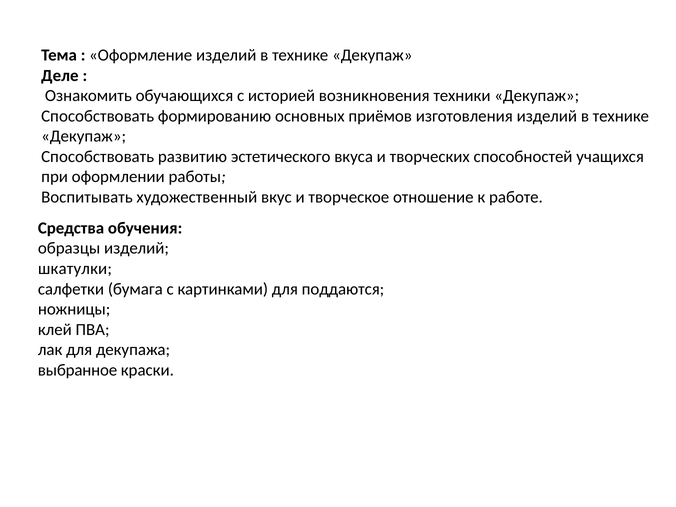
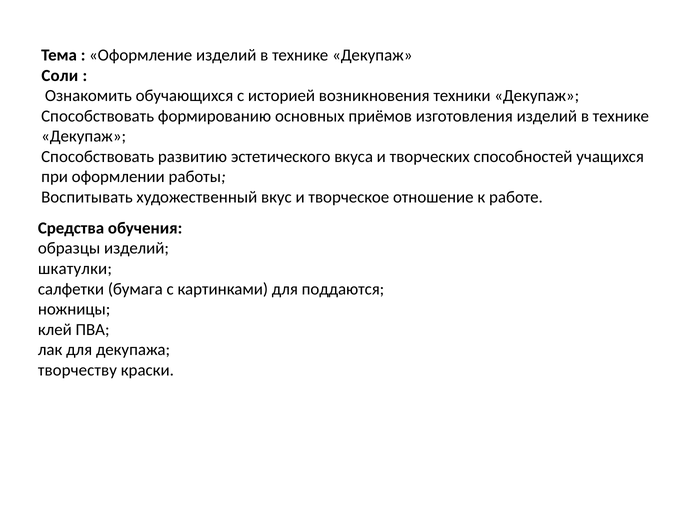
Деле: Деле -> Соли (60, 75)
выбранное: выбранное -> творчеству (77, 370)
